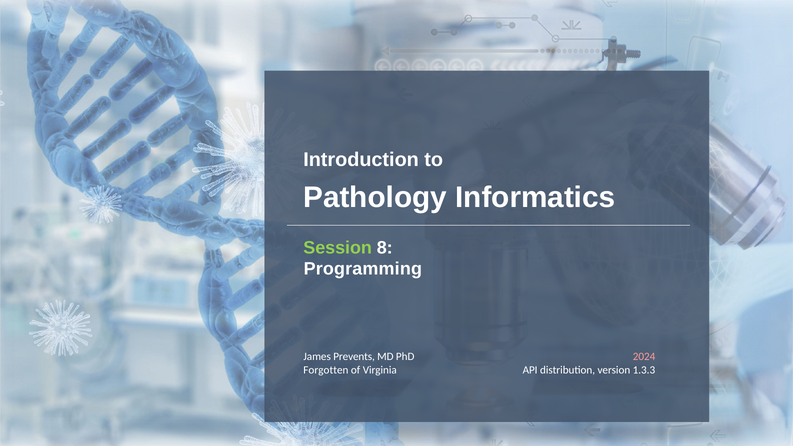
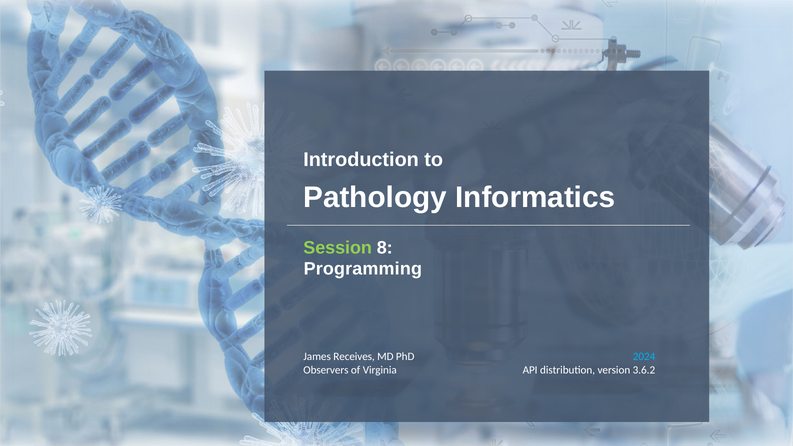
Prevents: Prevents -> Receives (354, 357)
2024 colour: pink -> light blue (644, 357)
Forgotten: Forgotten -> Observers (326, 370)
1.3.3: 1.3.3 -> 3.6.2 (644, 370)
